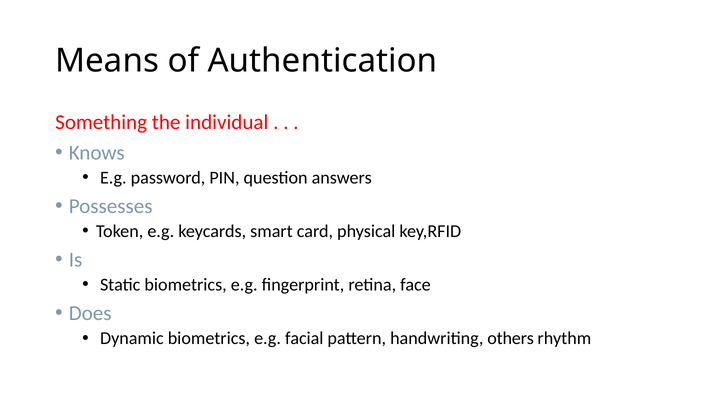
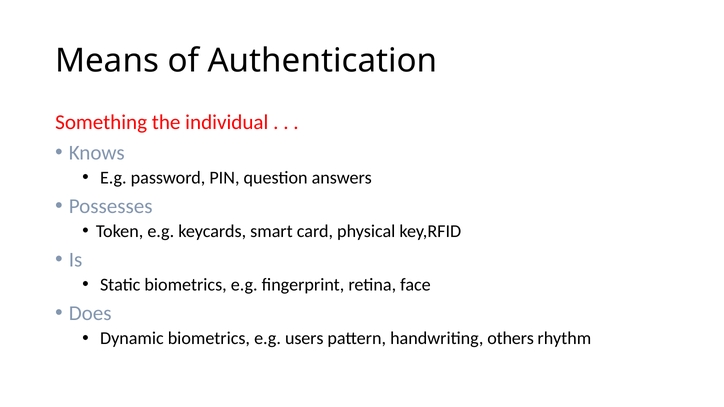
facial: facial -> users (304, 338)
